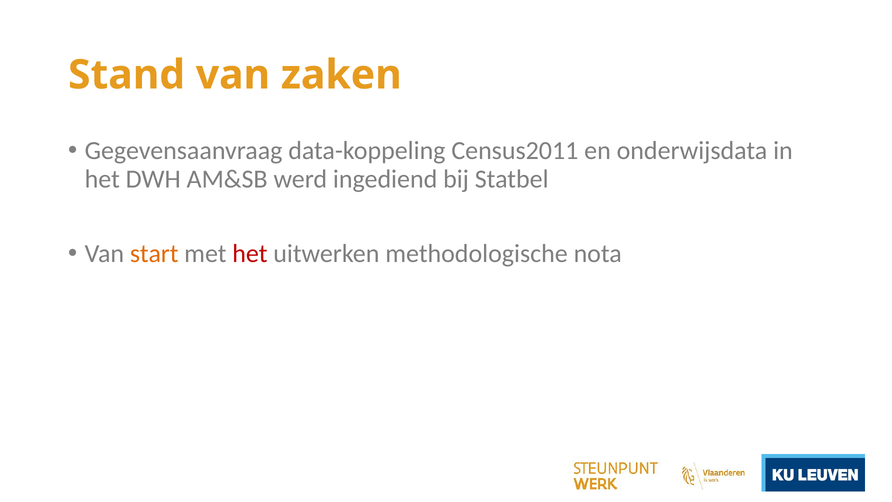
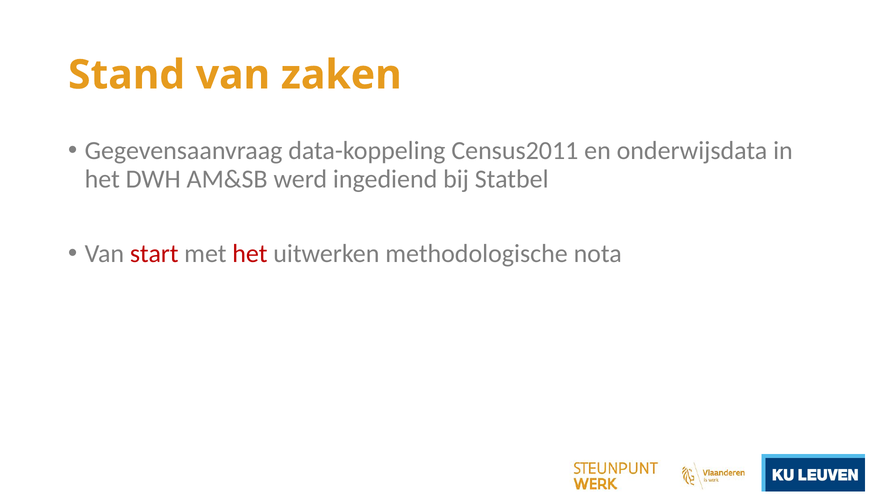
start colour: orange -> red (154, 254)
